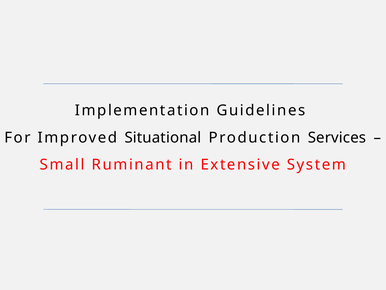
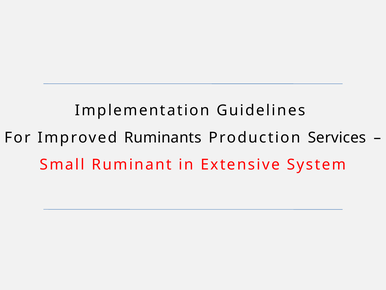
Situational: Situational -> Ruminants (163, 137)
